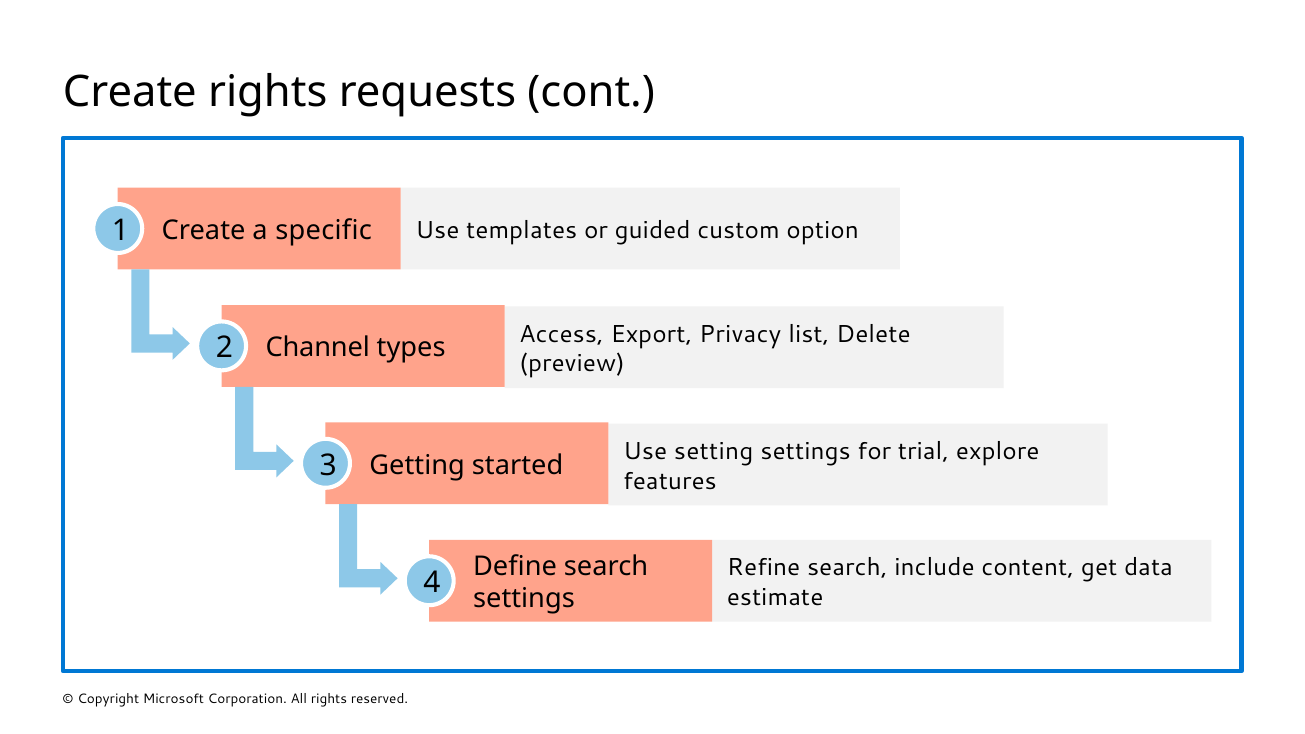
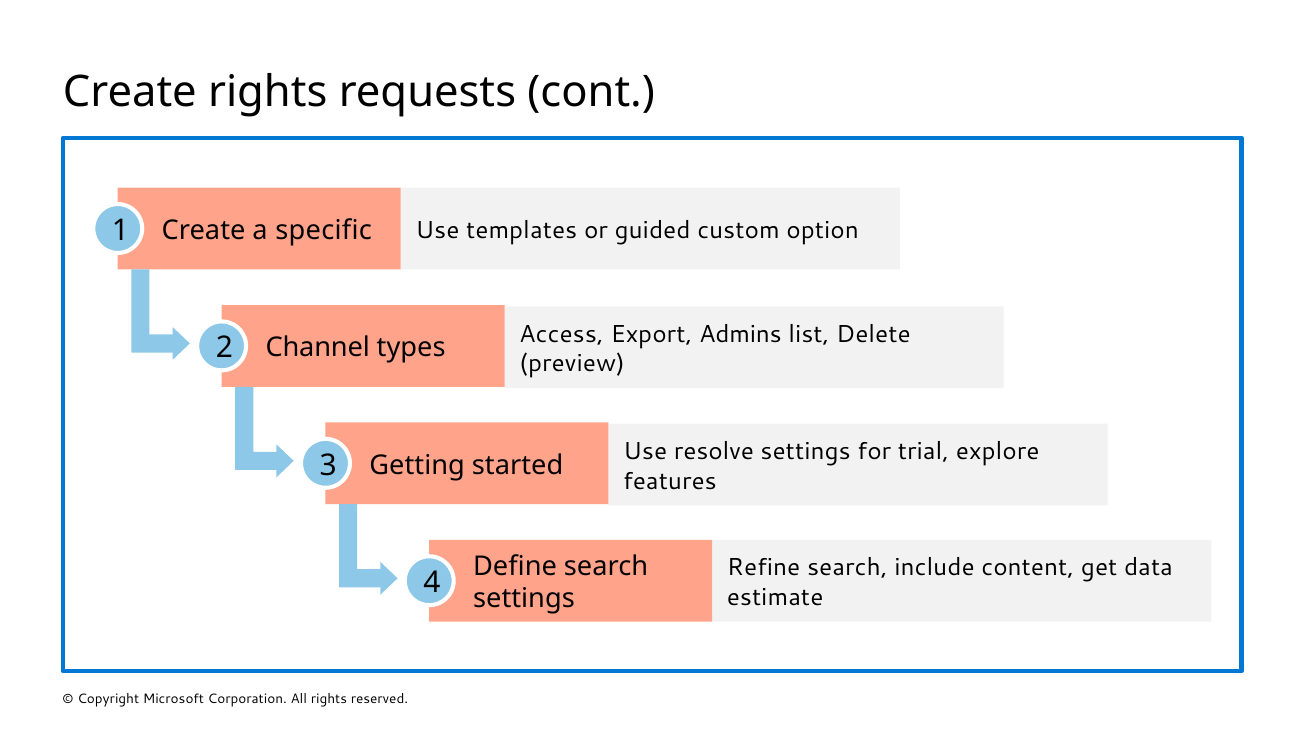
Privacy: Privacy -> Admins (740, 334)
setting: setting -> resolve (714, 452)
